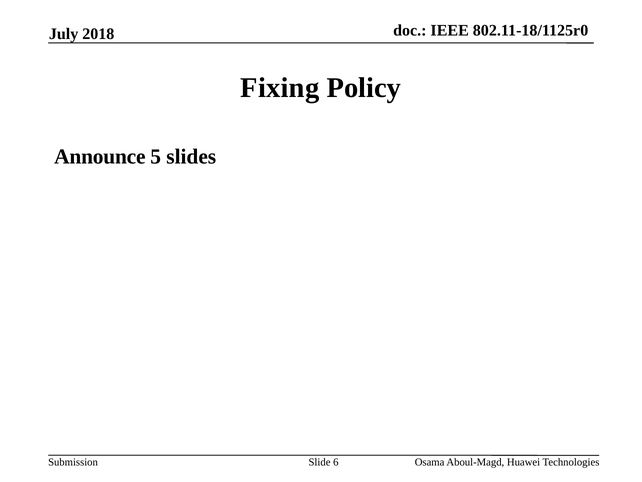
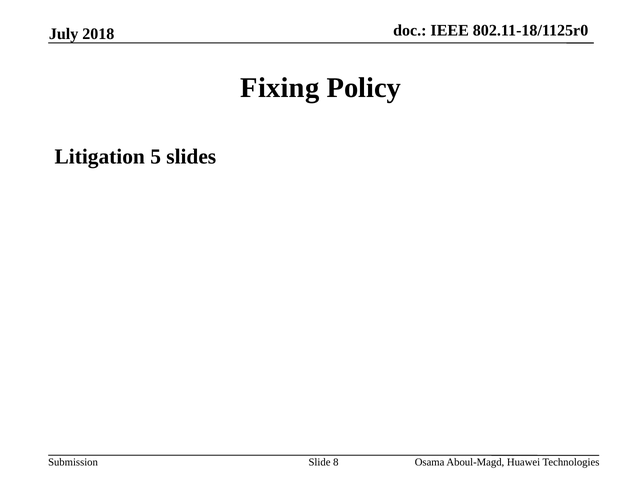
Announce: Announce -> Litigation (100, 157)
6: 6 -> 8 (336, 462)
